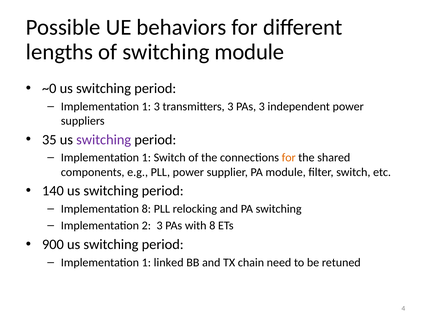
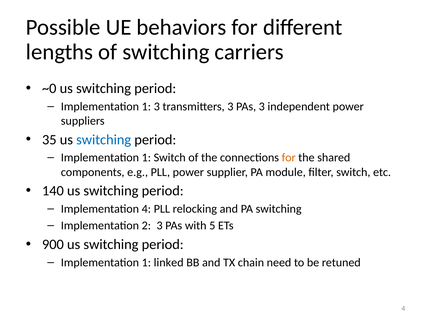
switching module: module -> carriers (249, 52)
switching colour: purple -> blue (104, 140)
Implementation 8: 8 -> 4 (146, 209)
with 8: 8 -> 5 (212, 226)
